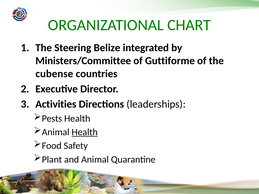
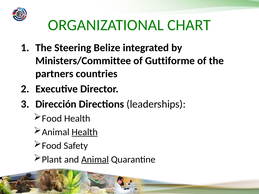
cubense: cubense -> partners (54, 74)
Activities: Activities -> Dirección (56, 104)
Pests: Pests -> Food (52, 119)
Animal underline: none -> present (95, 160)
